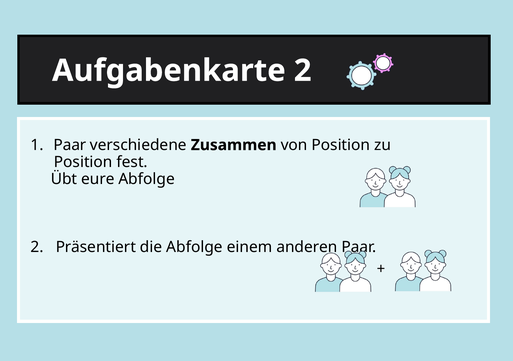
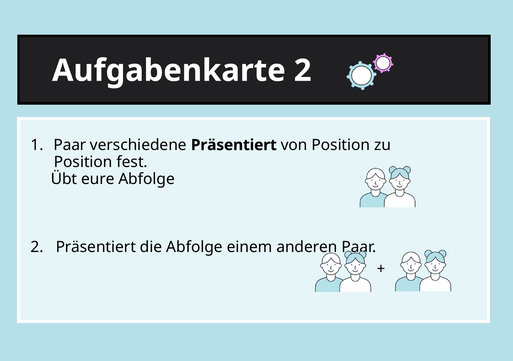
verschiedene Zusammen: Zusammen -> Präsentiert (234, 145)
